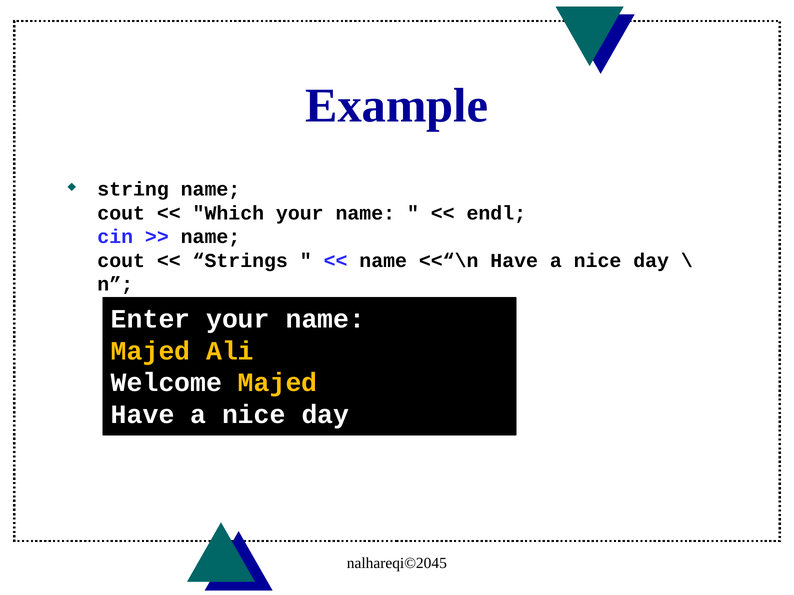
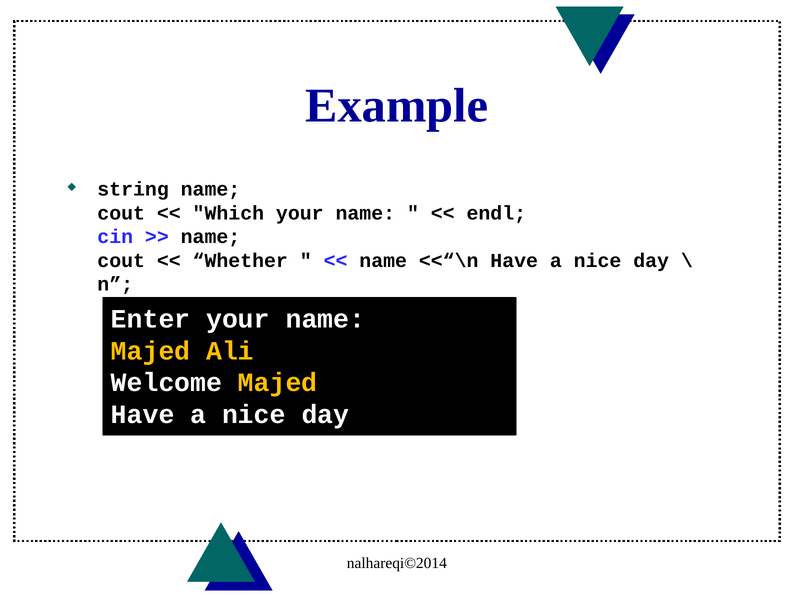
Strings: Strings -> Whether (240, 261)
nalhareqi©2045: nalhareqi©2045 -> nalhareqi©2014 (397, 563)
